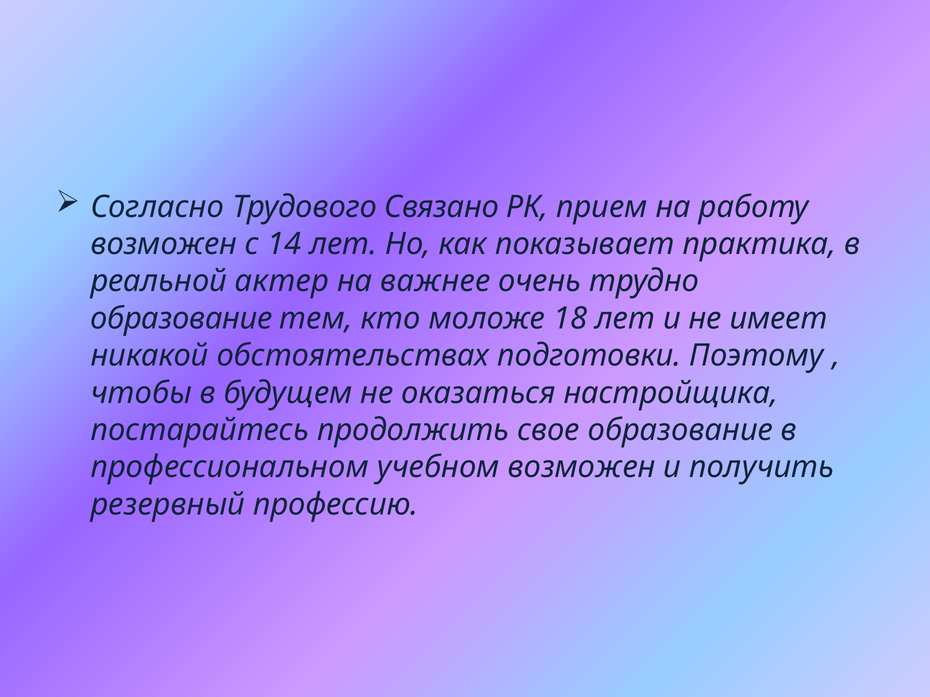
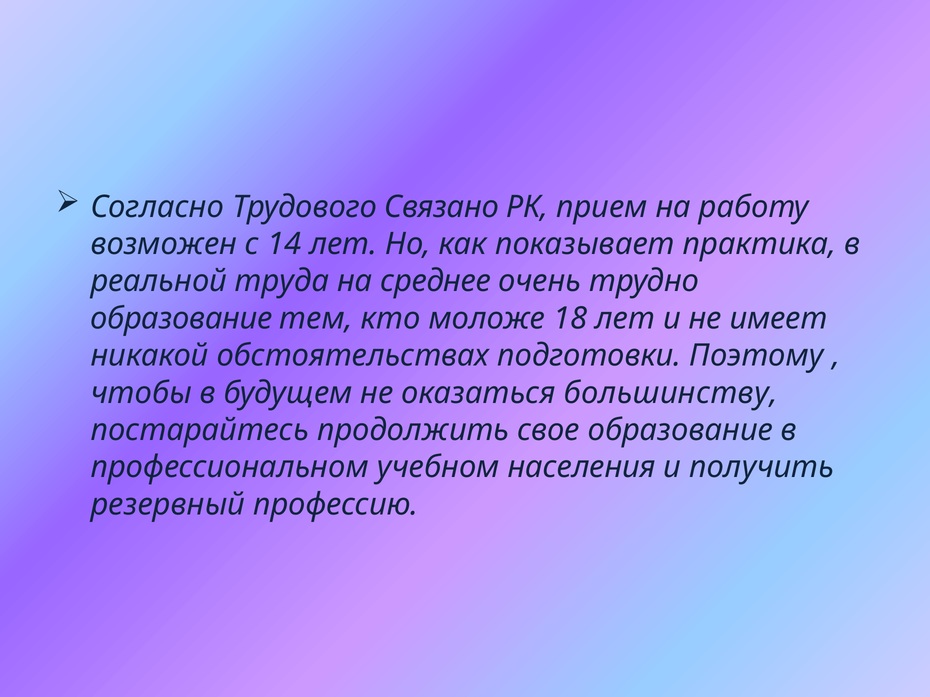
актер: актер -> труда (282, 281)
важнее: важнее -> среднее (436, 281)
настройщика: настройщика -> большинству (671, 393)
учебном возможен: возможен -> населения (582, 467)
